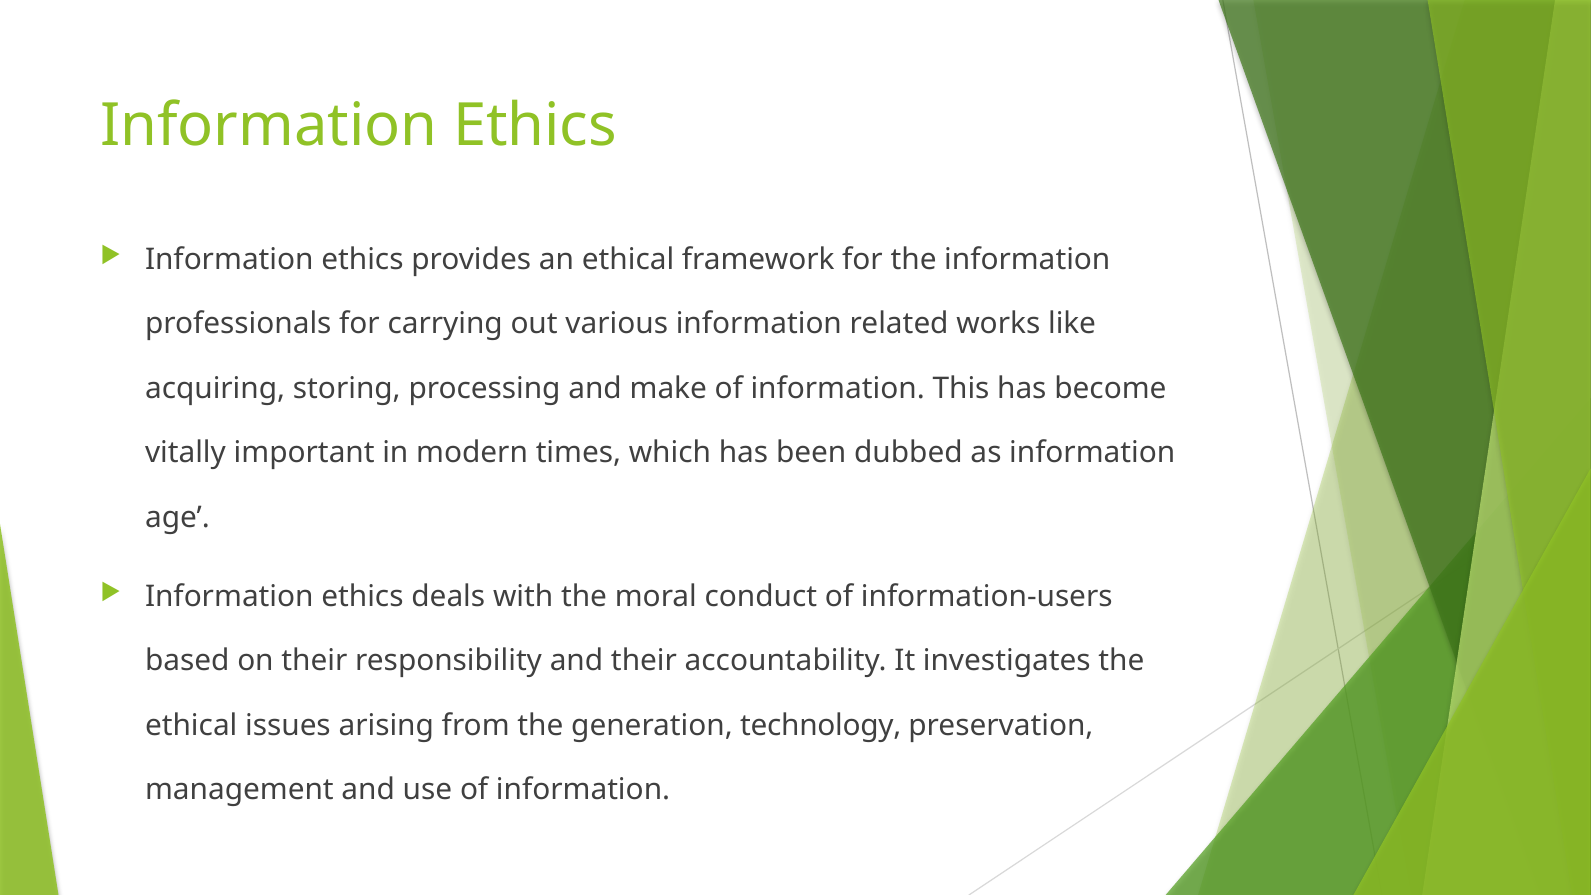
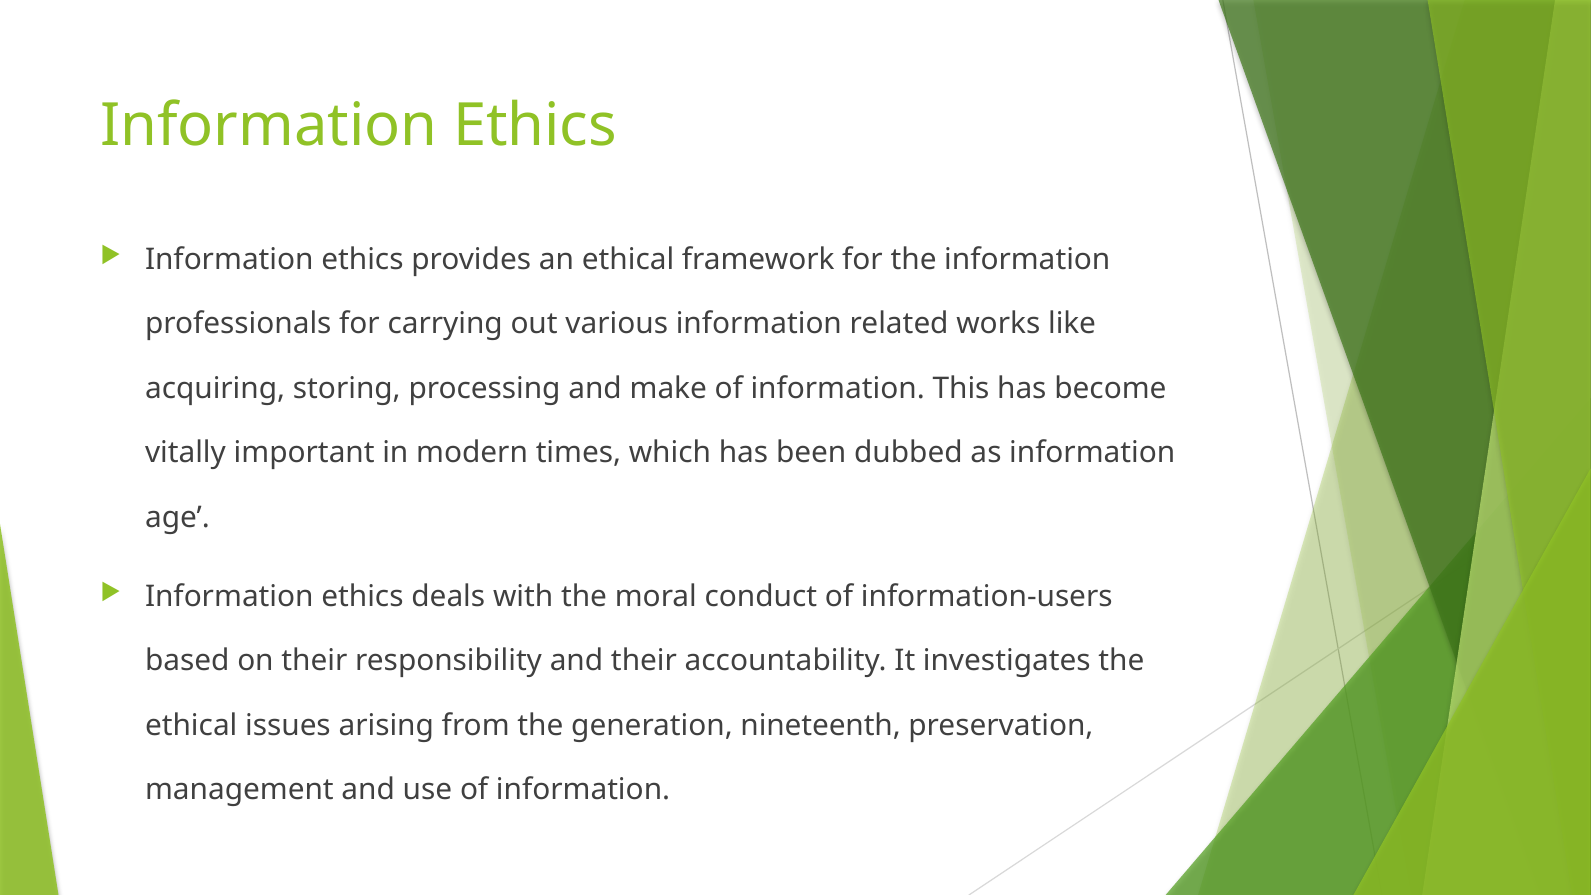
technology: technology -> nineteenth (821, 725)
